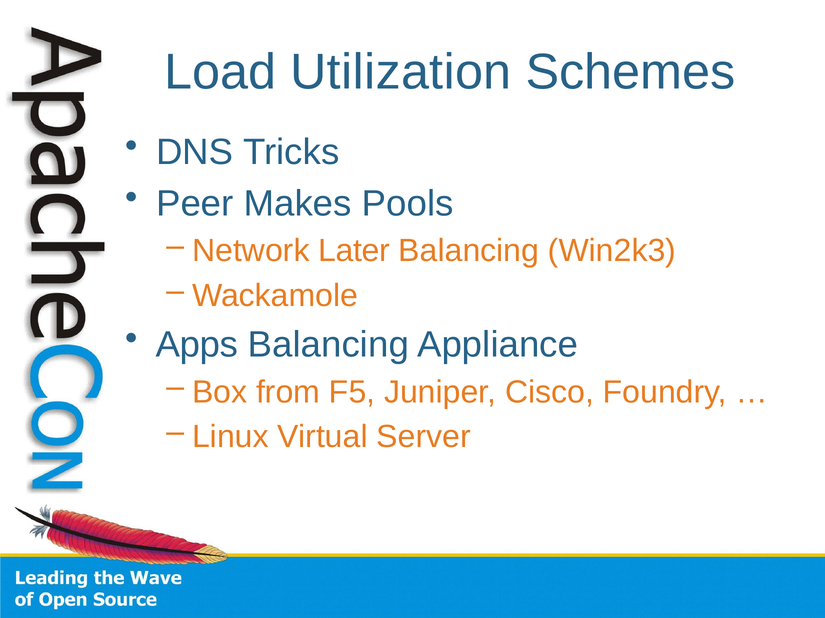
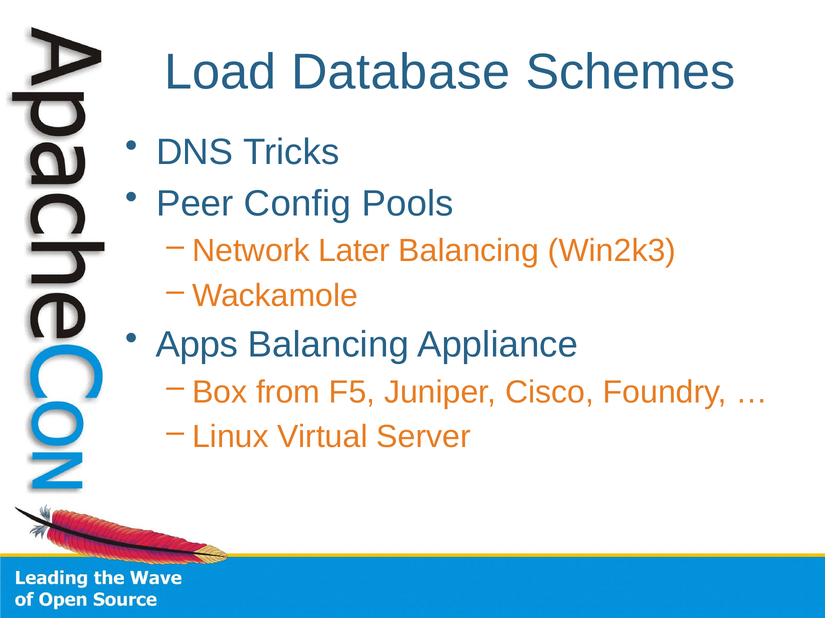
Utilization: Utilization -> Database (401, 72)
Makes: Makes -> Config (298, 204)
